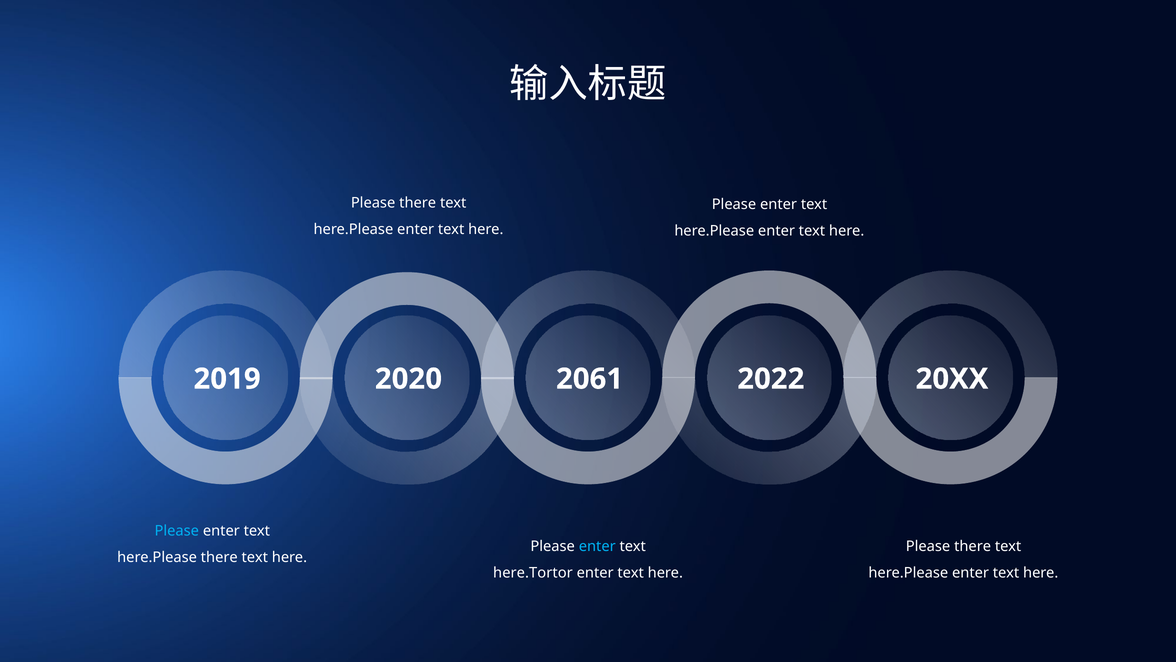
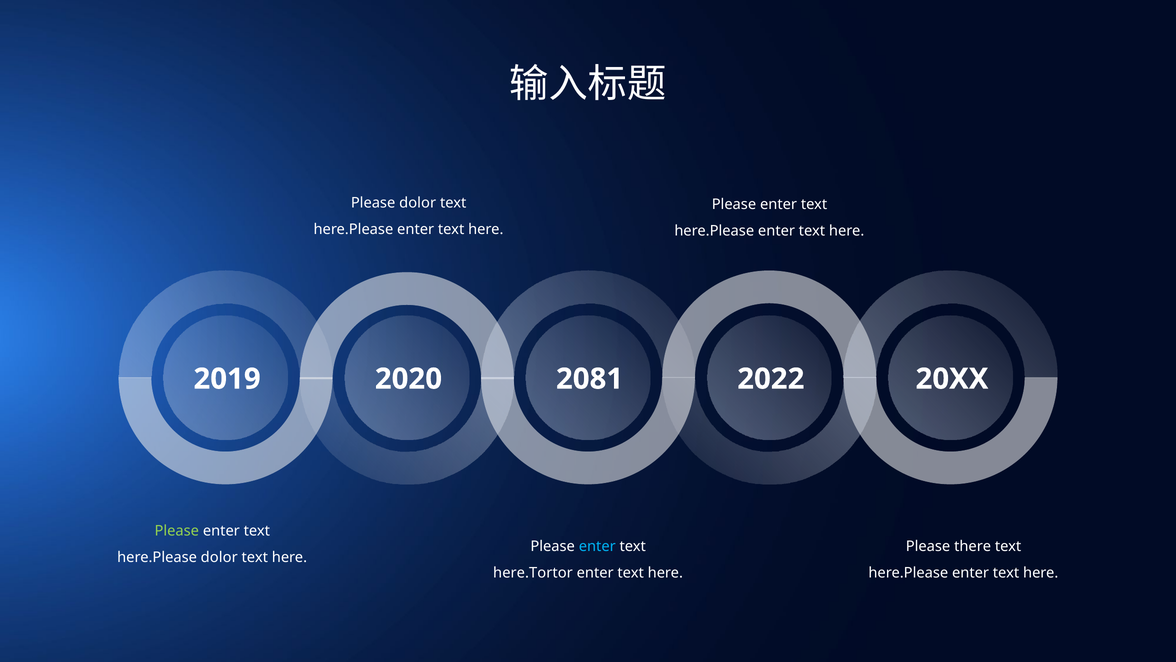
there: there -> dolor (418, 203)
2061: 2061 -> 2081 (590, 379)
Please colour: light blue -> light green (177, 531)
here.Please there: there -> dolor (219, 557)
